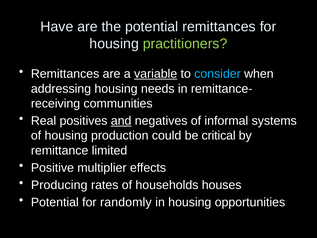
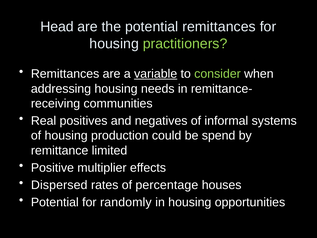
Have: Have -> Head (57, 27)
consider colour: light blue -> light green (218, 74)
and underline: present -> none (121, 121)
critical: critical -> spend (219, 135)
Producing: Producing -> Dispersed (59, 185)
households: households -> percentage (167, 185)
